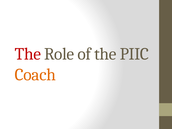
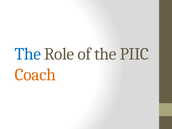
The colour: red -> blue (28, 54)
